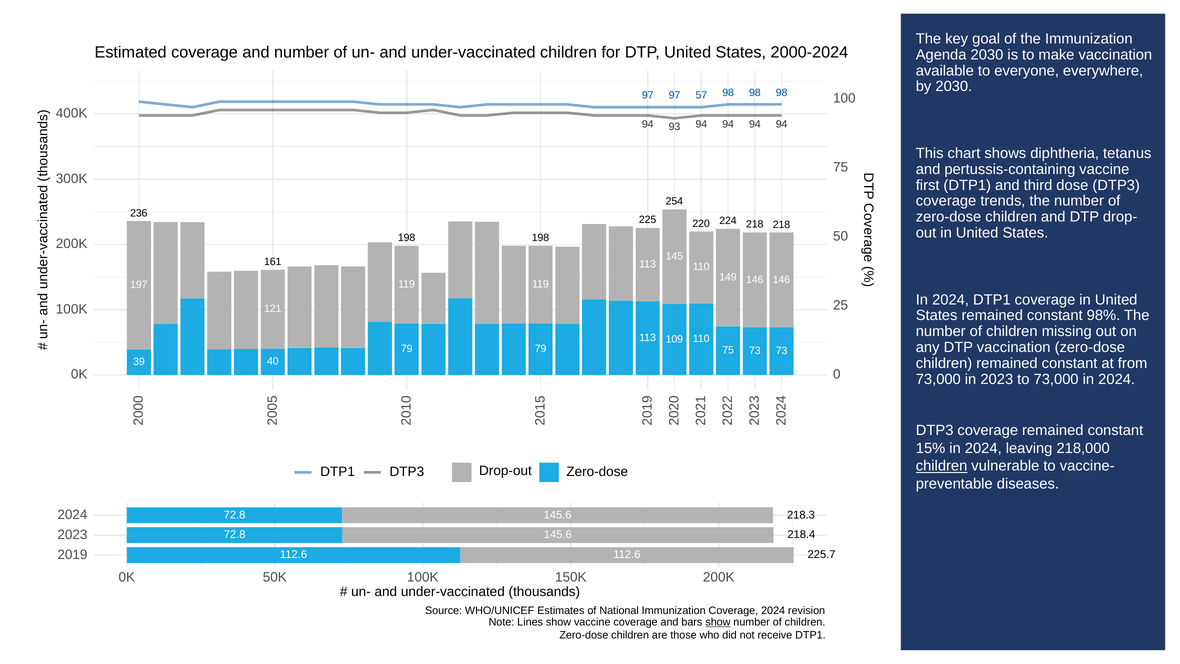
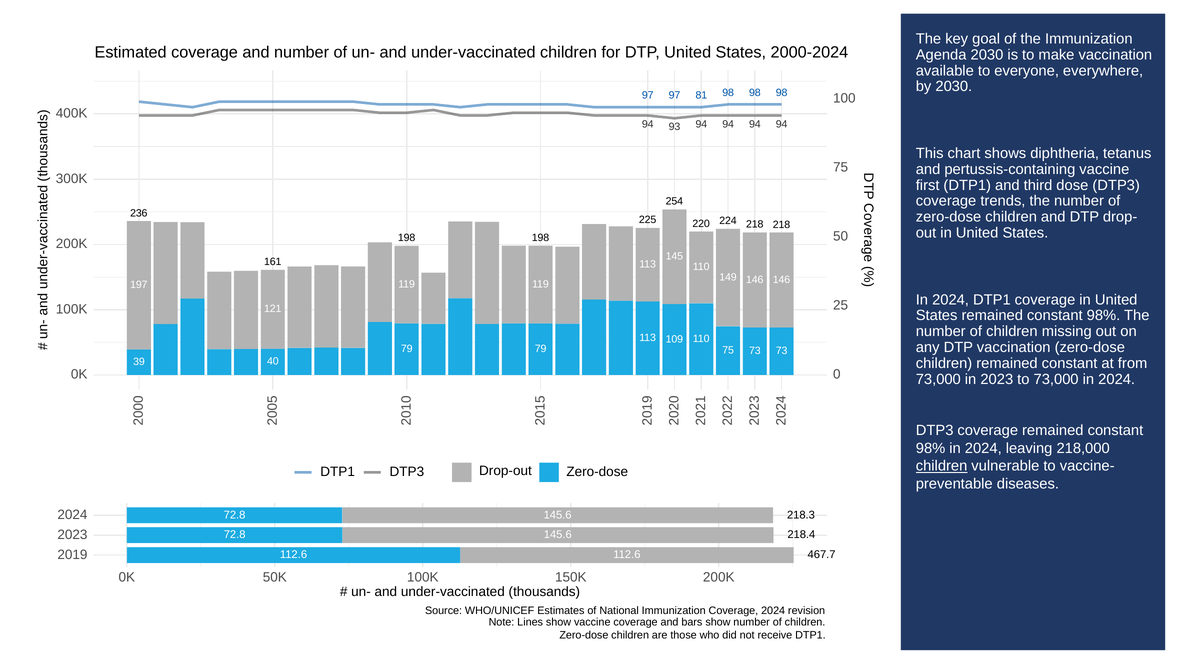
57: 57 -> 81 (701, 95)
15%: 15% -> 98% (931, 448)
225.7: 225.7 -> 467.7 (822, 554)
show underline: present -> none (718, 622)
